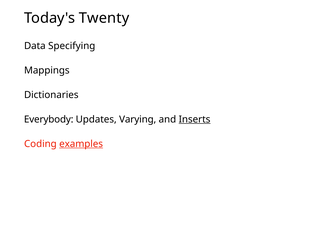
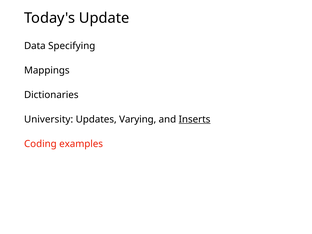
Twenty: Twenty -> Update (104, 18)
Everybody: Everybody -> University (49, 119)
examples underline: present -> none (81, 144)
